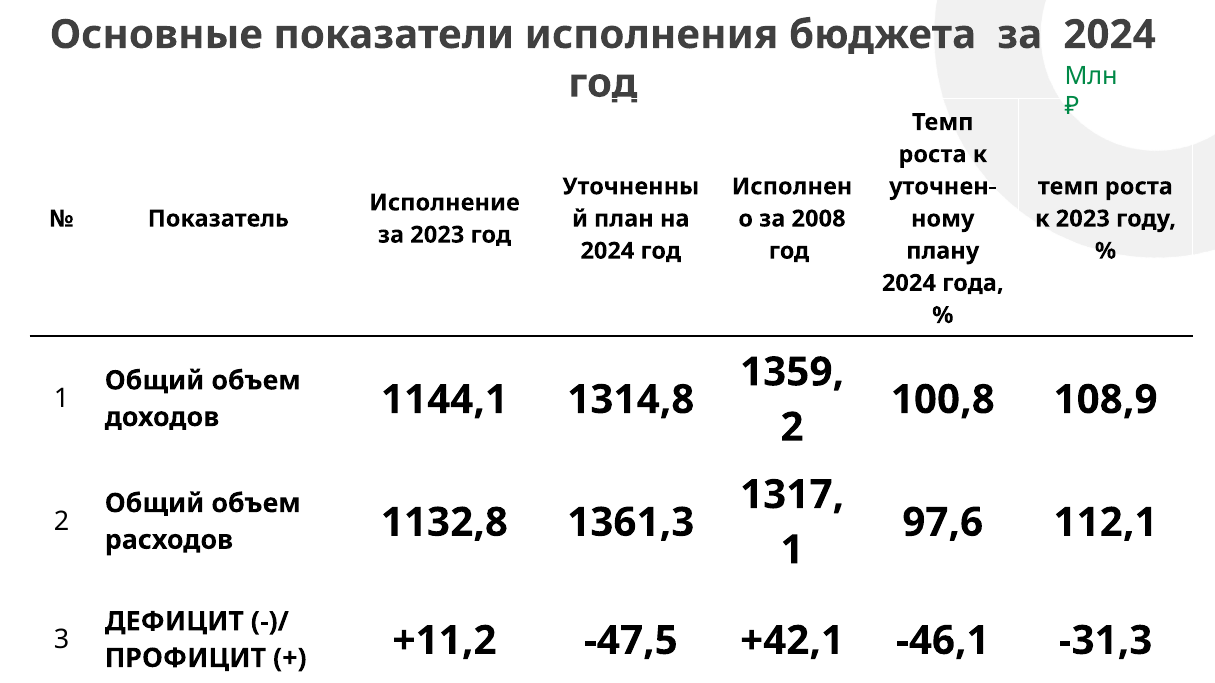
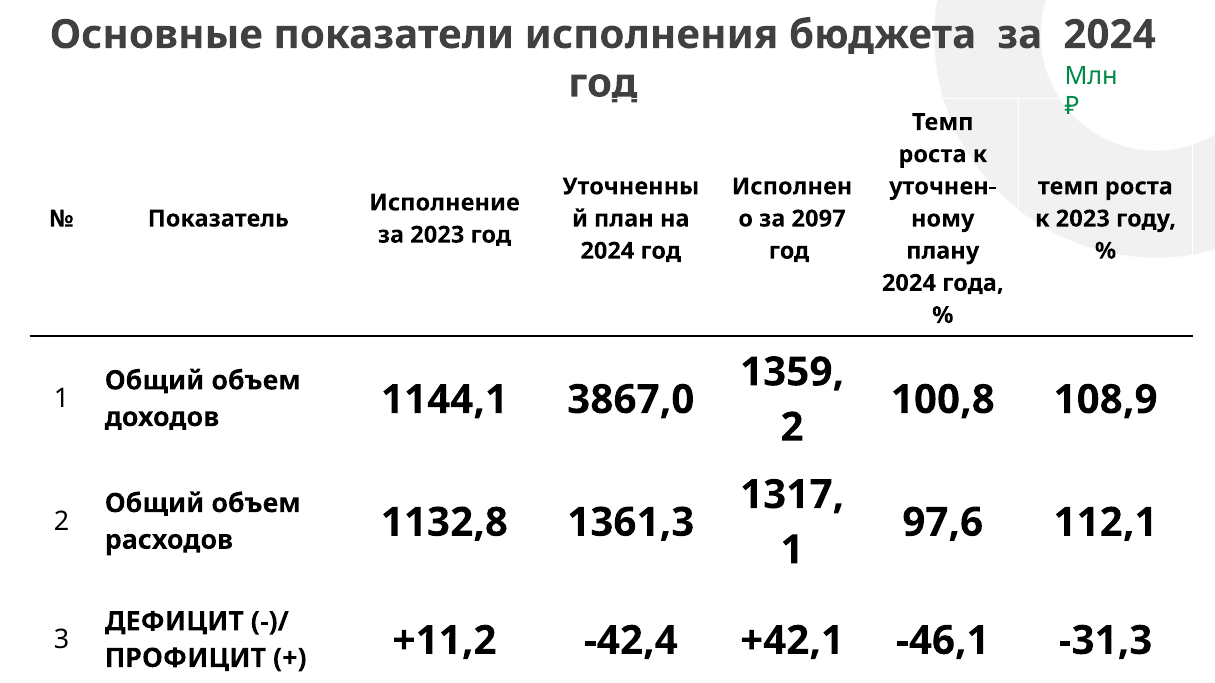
2008: 2008 -> 2097 (819, 219)
1314,8: 1314,8 -> 3867,0 (631, 400)
-47,5: -47,5 -> -42,4 (631, 641)
